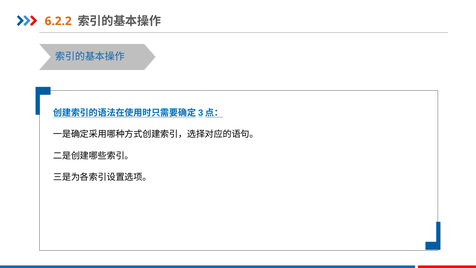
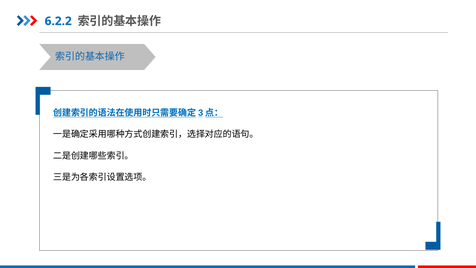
6.2.2 colour: orange -> blue (58, 21)
